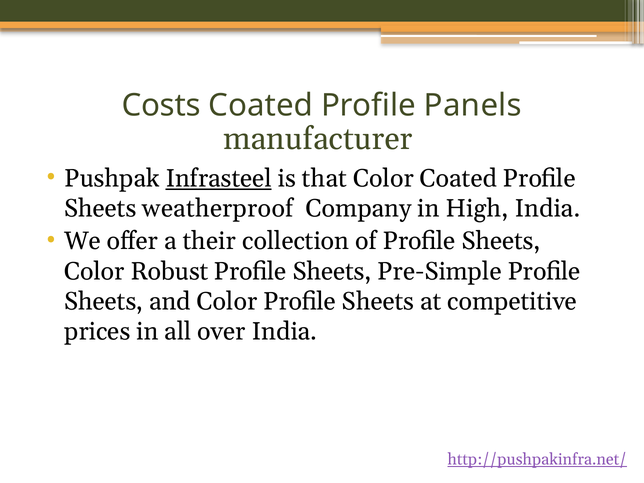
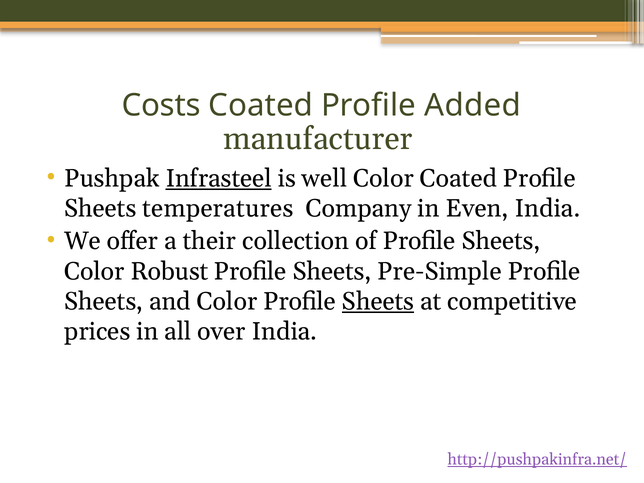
Panels: Panels -> Added (473, 105)
that: that -> well (325, 178)
weatherproof: weatherproof -> temperatures (218, 208)
High: High -> Even (477, 208)
Sheets underline: none -> present (378, 301)
